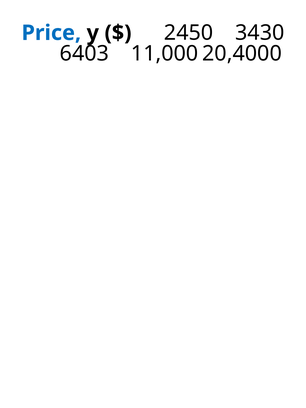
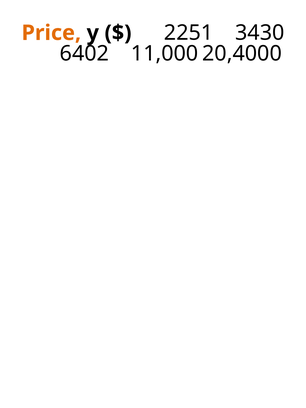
Price colour: blue -> orange (51, 33)
2450: 2450 -> 2251 (189, 33)
6403: 6403 -> 6402 (84, 54)
